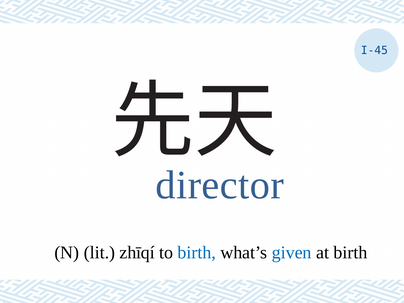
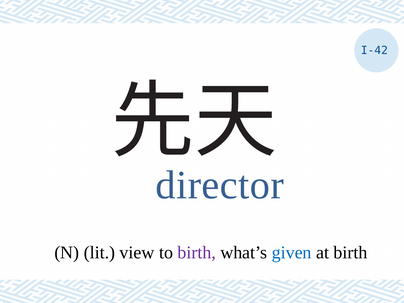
I-45: I-45 -> I-42 (374, 51)
zhīqí: zhīqí -> view (137, 253)
birth colour: blue -> purple (197, 253)
